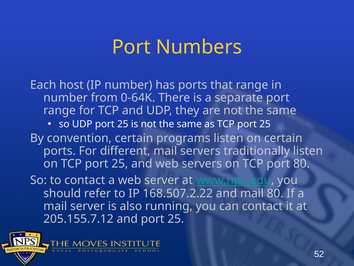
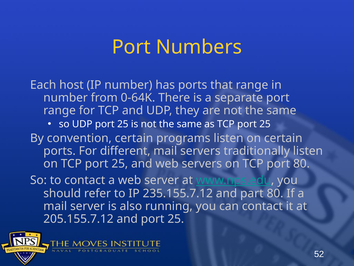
168.507.2.22: 168.507.2.22 -> 235.155.7.12 (178, 193)
and mail: mail -> part (252, 193)
